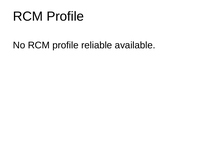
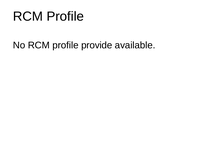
reliable: reliable -> provide (97, 45)
